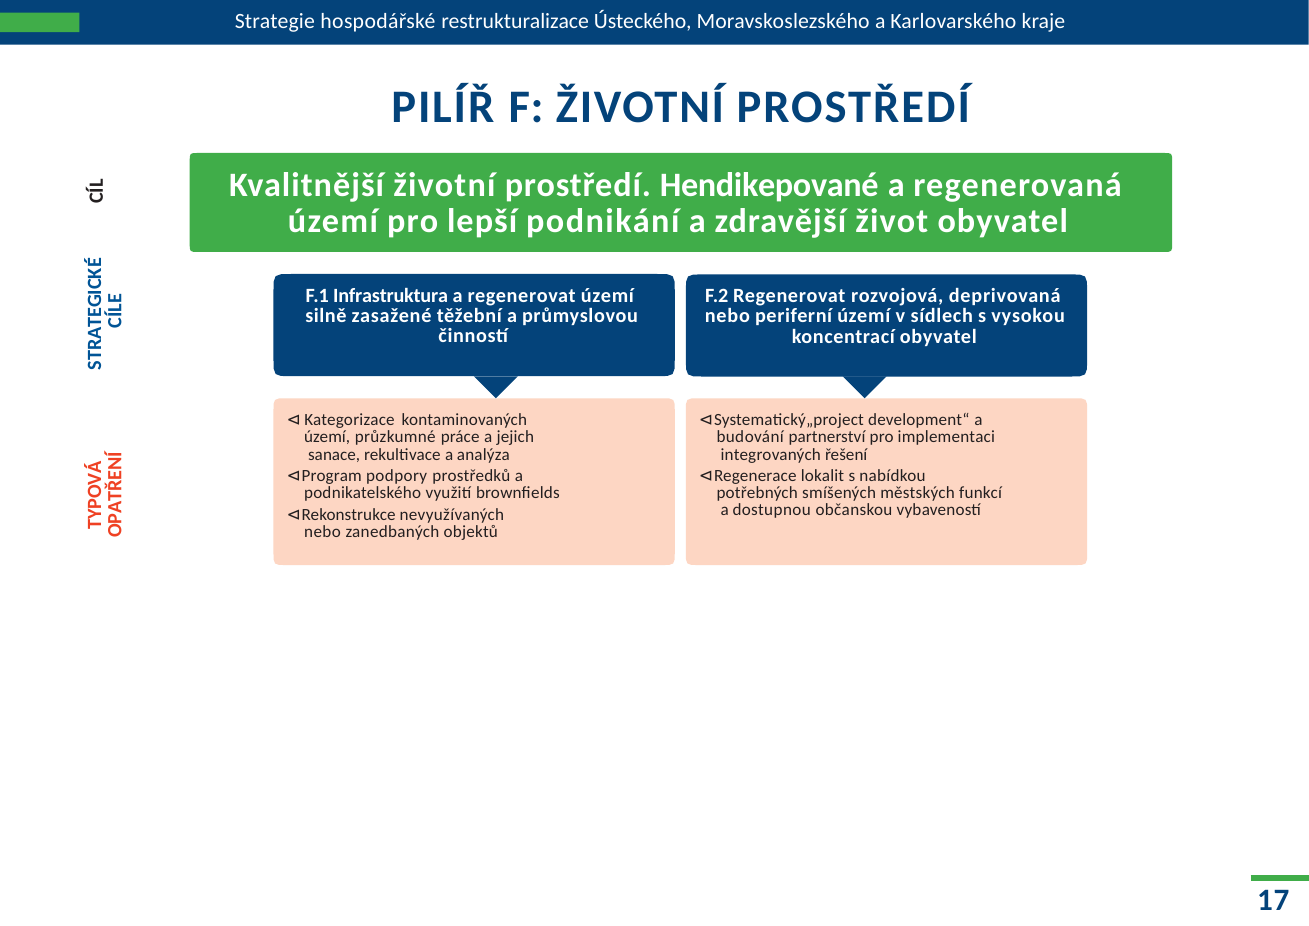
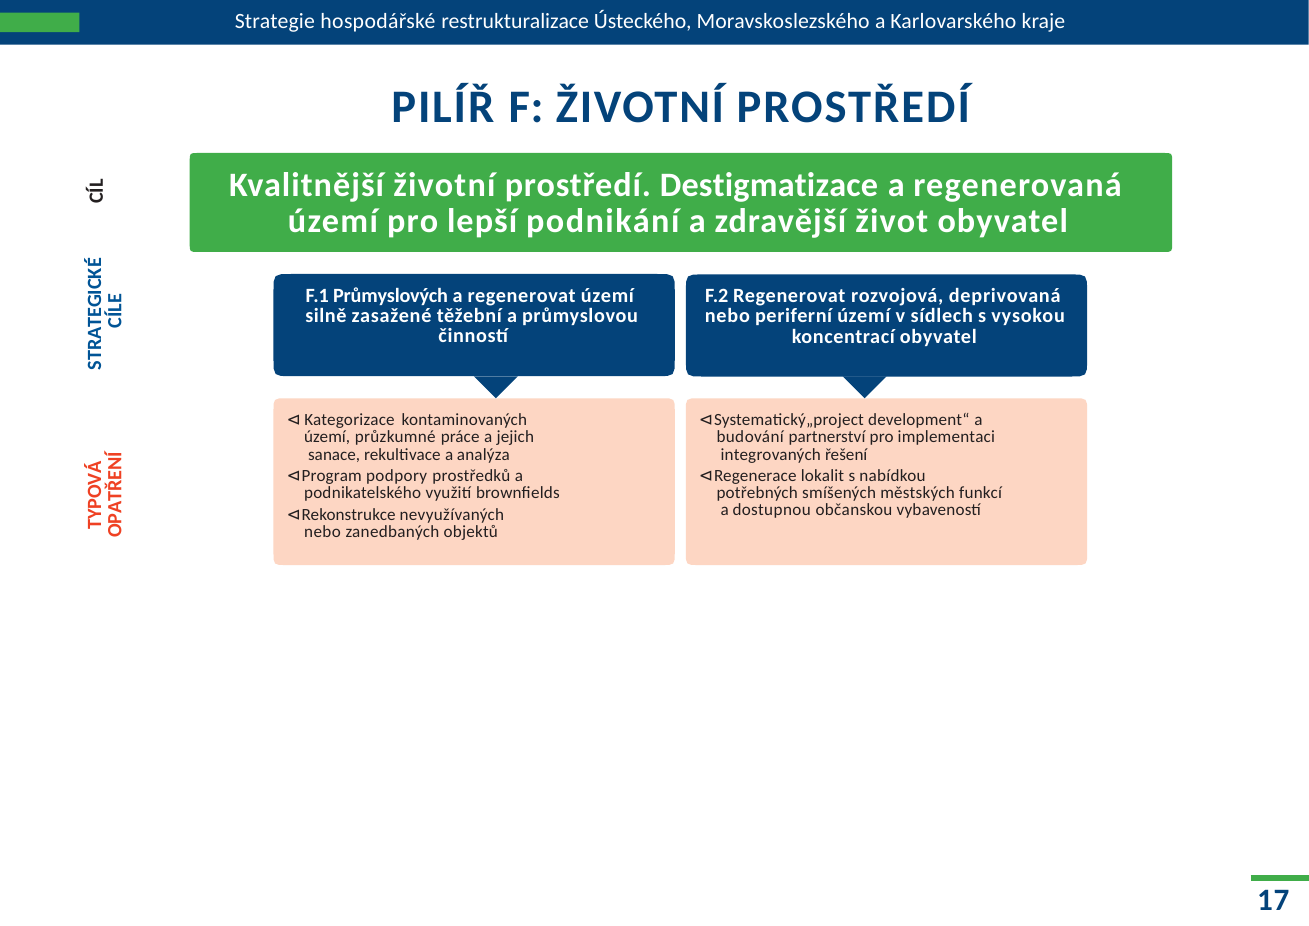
Hendikepované: Hendikepované -> Destigmatizace (769, 185)
Infrastruktura: Infrastruktura -> Průmyslových (391, 296)
